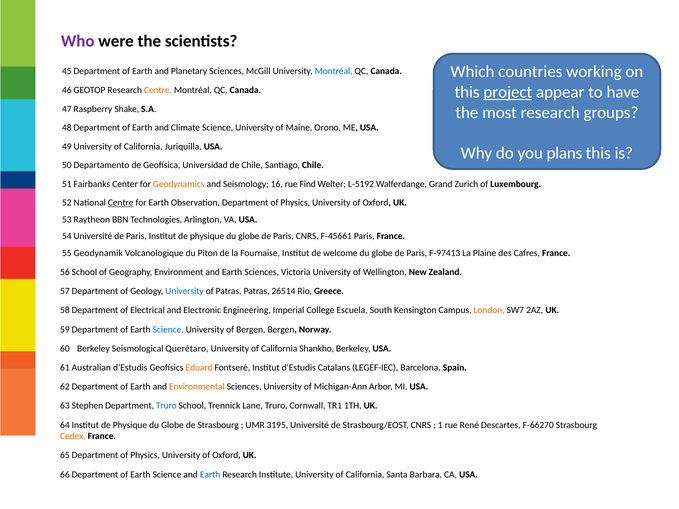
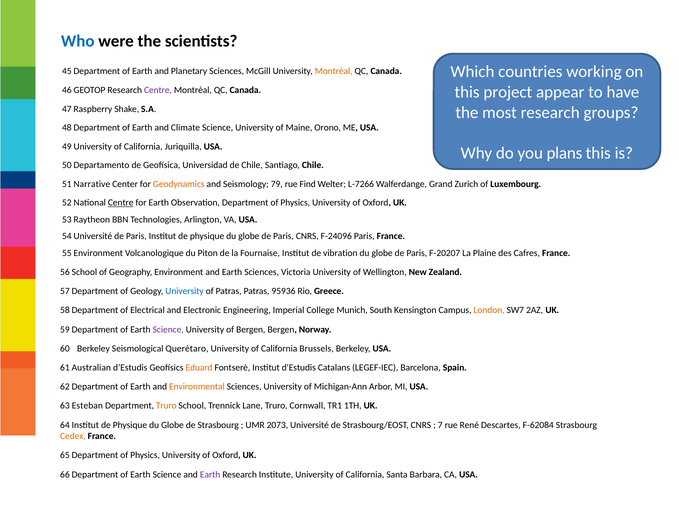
Who colour: purple -> blue (78, 41)
Montréal colour: blue -> orange (334, 71)
project underline: present -> none (508, 92)
Centre colour: orange -> purple (158, 90)
Fairbanks: Fairbanks -> Narrative (92, 184)
16: 16 -> 79 (277, 184)
L-5192: L-5192 -> L-7266 (361, 184)
F-45661: F-45661 -> F-24096 (336, 236)
55 Geodynamik: Geodynamik -> Environment (98, 253)
welcome: welcome -> vibration (340, 253)
F-97413: F-97413 -> F-20207 (445, 253)
26514: 26514 -> 95936 (284, 291)
Escuela: Escuela -> Munich (352, 310)
Science colour: blue -> purple (168, 330)
Shankho: Shankho -> Brussels (317, 349)
Stephen: Stephen -> Esteban (87, 406)
Truro colour: blue -> orange (166, 406)
3195: 3195 -> 2073 (277, 425)
1: 1 -> 7 (440, 425)
F-66270: F-66270 -> F-62084 (538, 425)
Earth colour: blue -> purple (210, 475)
